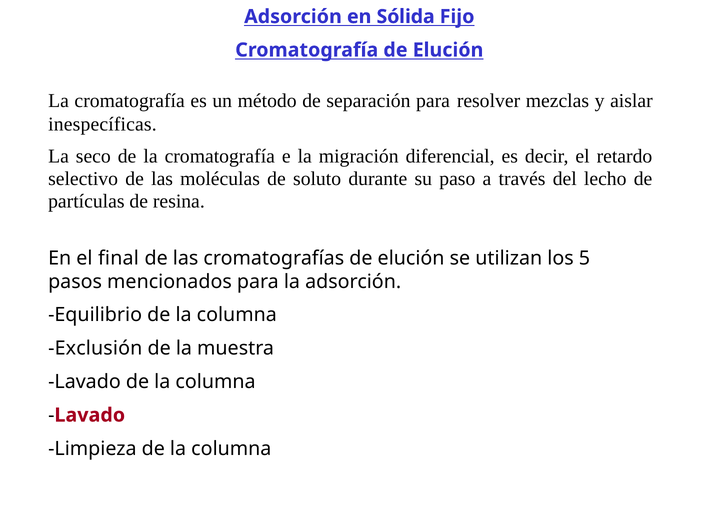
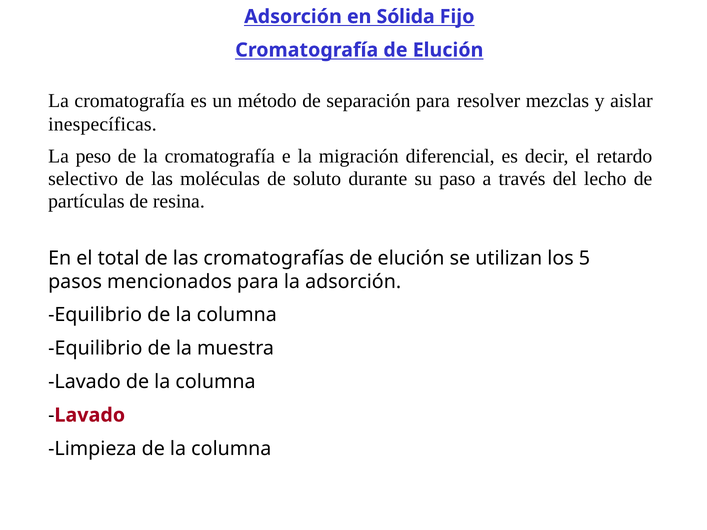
seco: seco -> peso (93, 156)
final: final -> total (119, 258)
Exclusión: Exclusión -> Equilibrio (95, 349)
